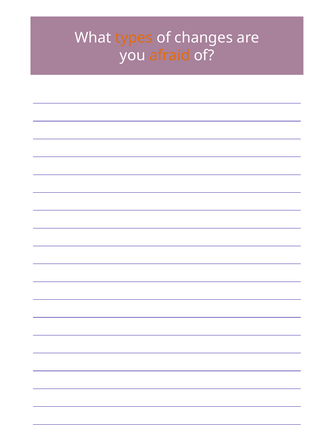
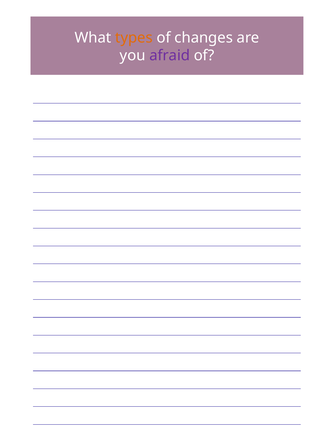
afraid colour: orange -> purple (170, 55)
